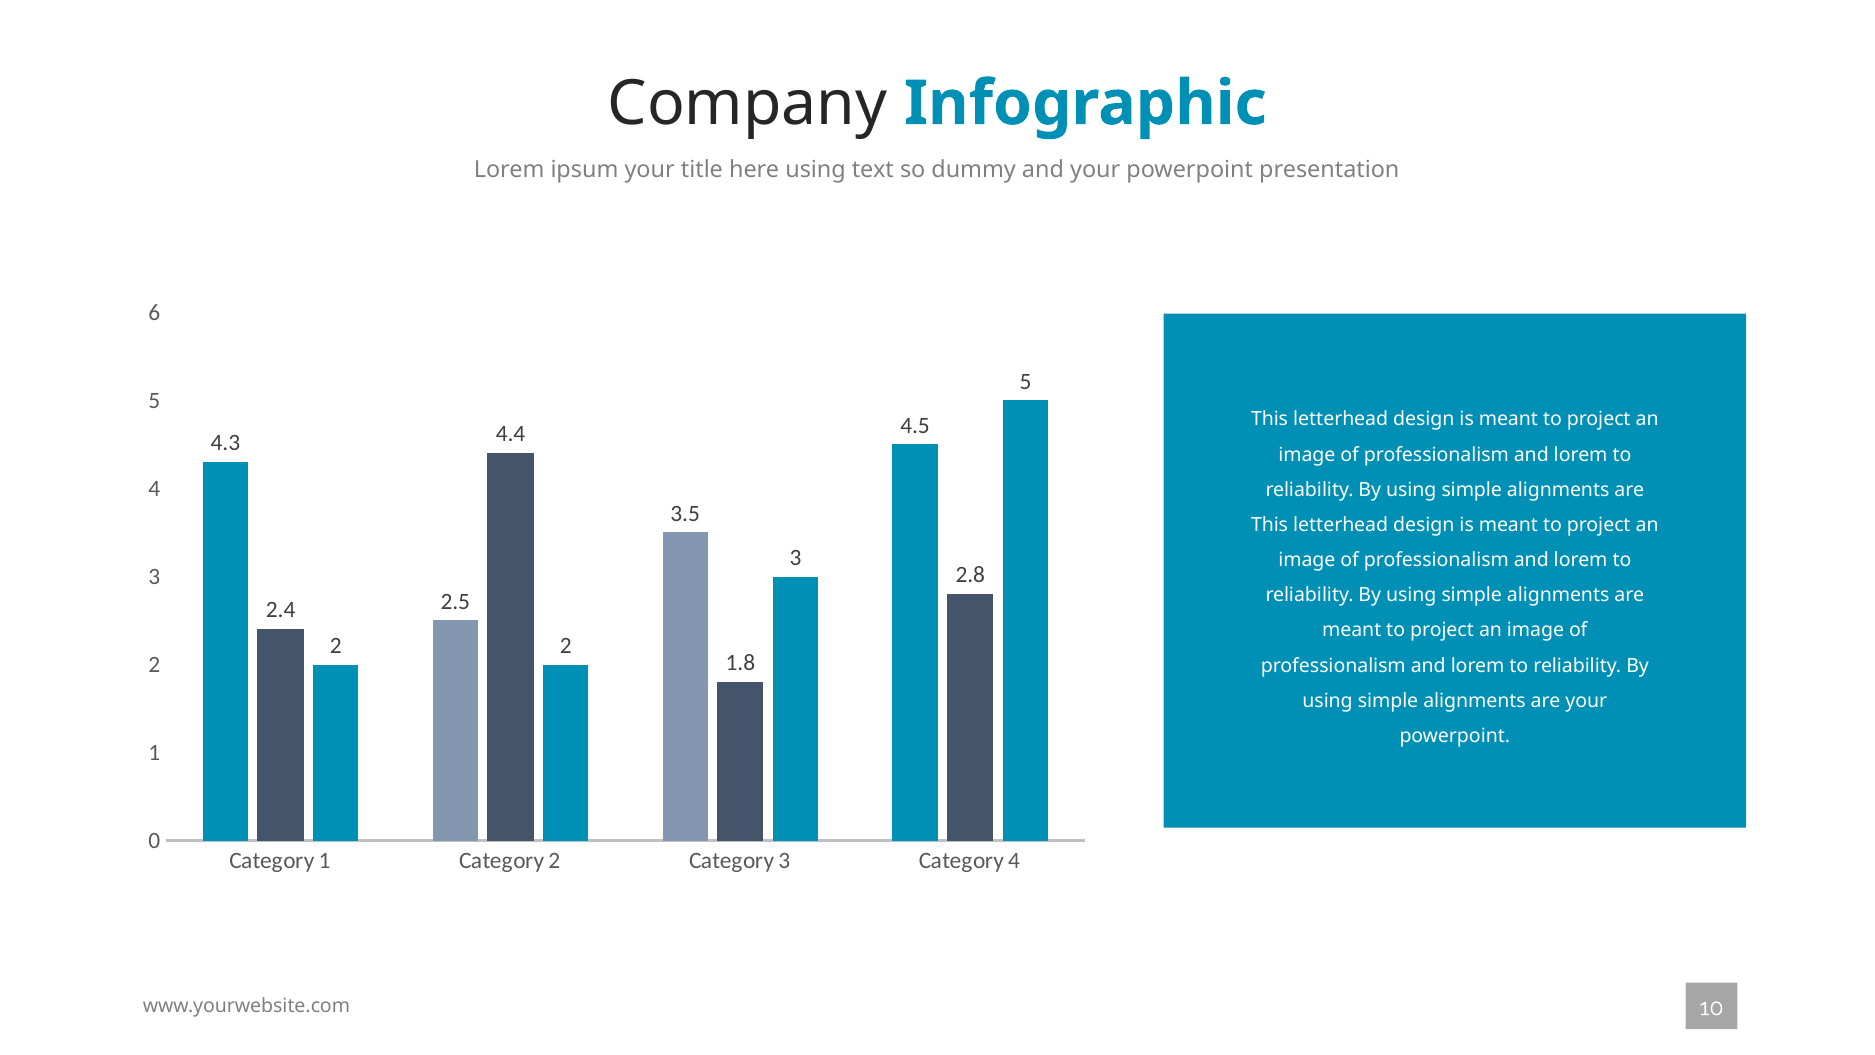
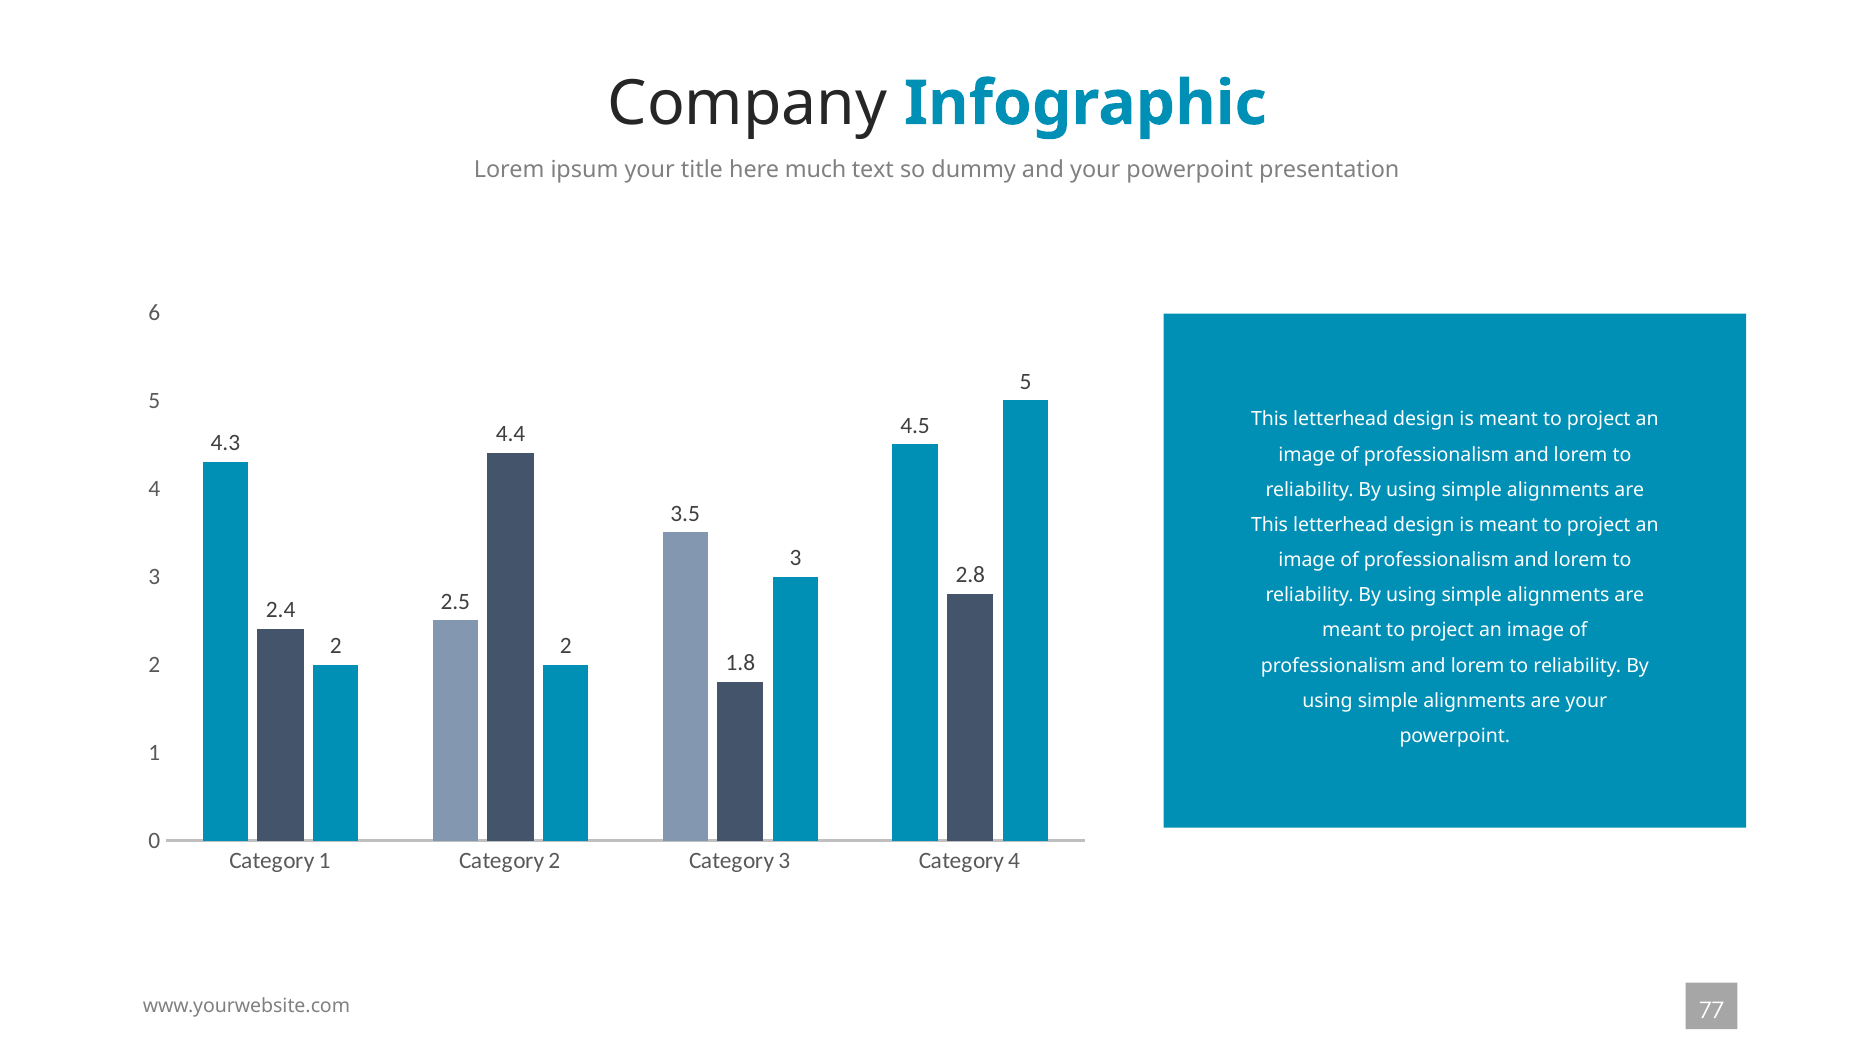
here using: using -> much (816, 170)
10: 10 -> 77 (1712, 1007)
